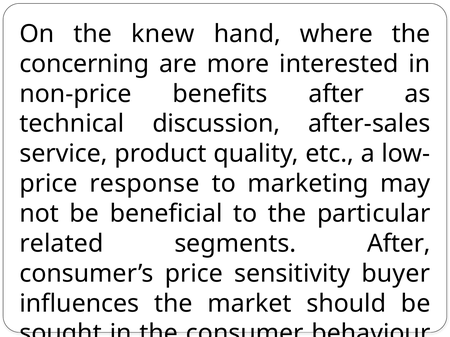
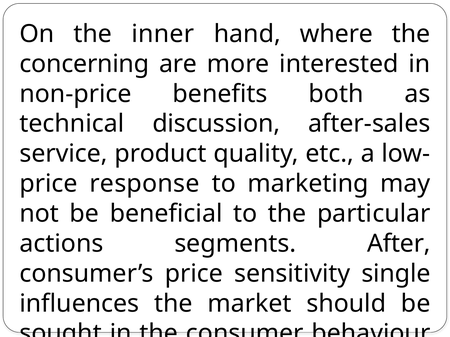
knew: knew -> inner (163, 34)
benefits after: after -> both (336, 94)
related: related -> actions (61, 244)
buyer: buyer -> single (396, 274)
